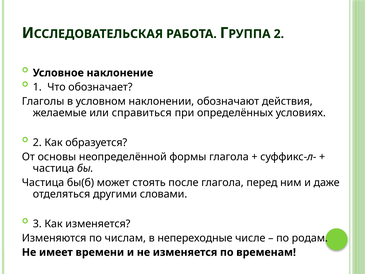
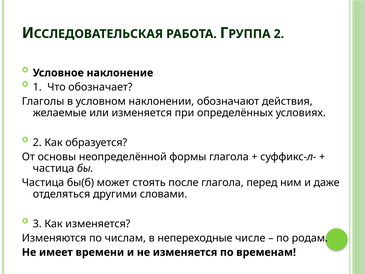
или справиться: справиться -> изменяется (142, 113)
